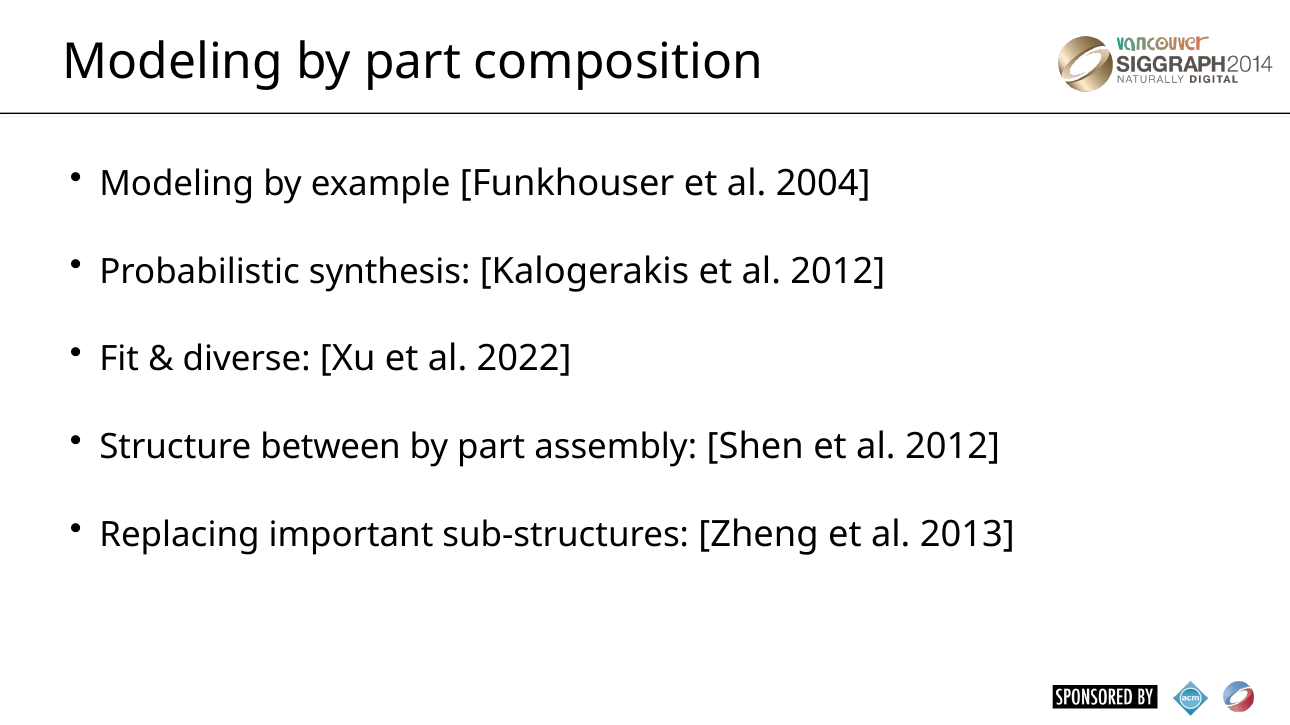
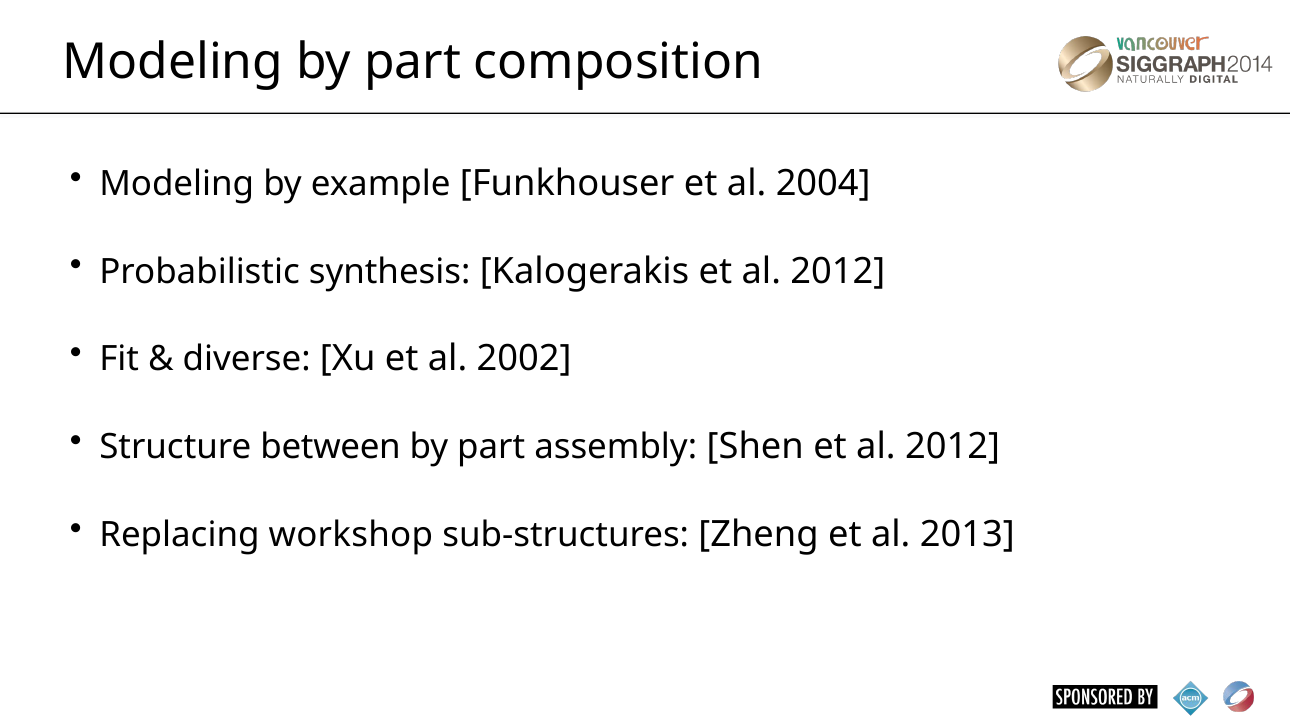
2022: 2022 -> 2002 (524, 359)
important: important -> workshop (351, 535)
